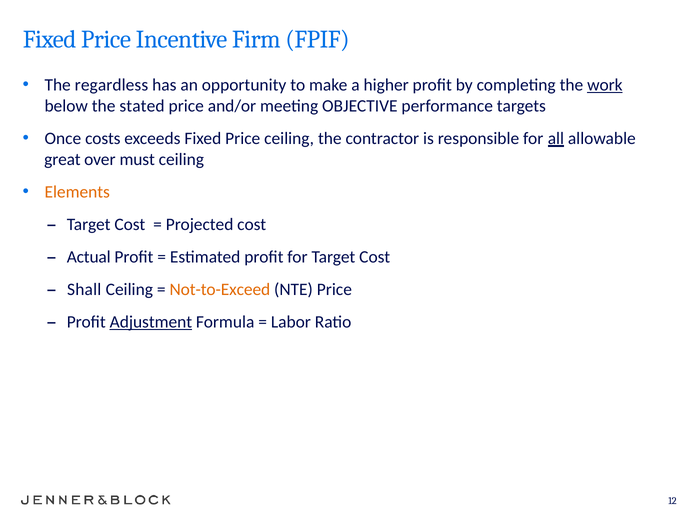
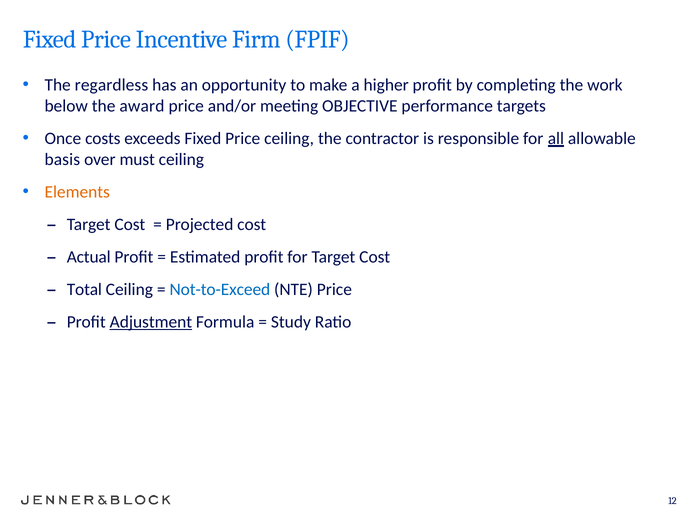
work underline: present -> none (605, 85)
stated: stated -> award (142, 106)
great: great -> basis (62, 159)
Shall: Shall -> Total (84, 289)
Not-to-Exceed colour: orange -> blue (220, 289)
Labor: Labor -> Study (291, 322)
